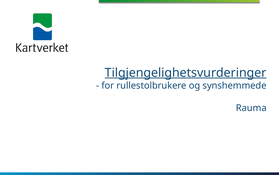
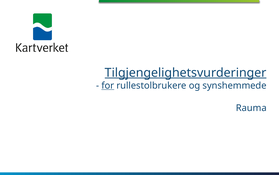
for underline: none -> present (108, 85)
